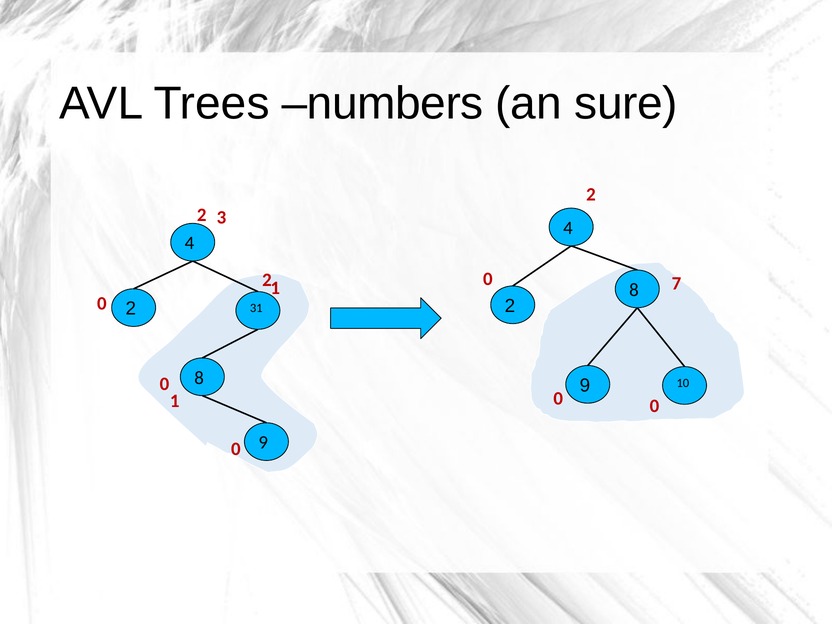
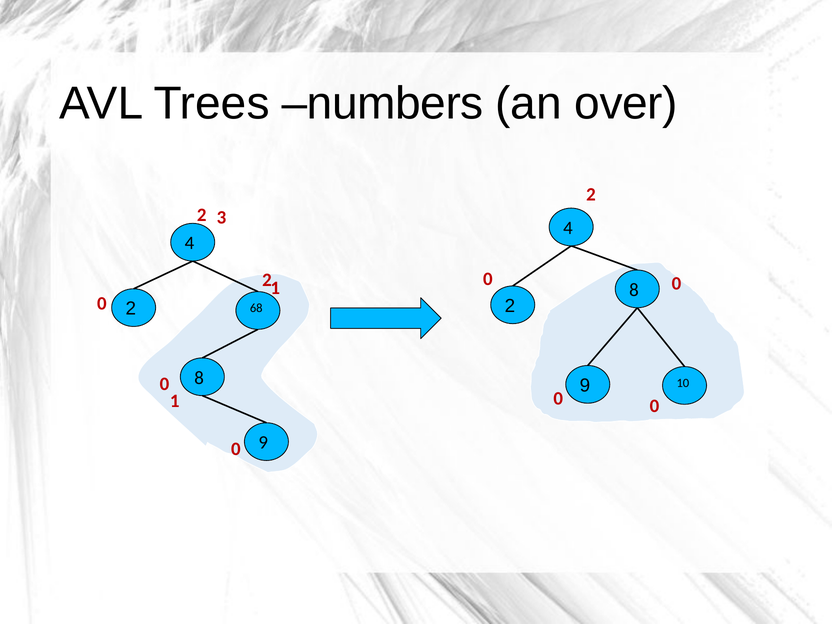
sure: sure -> over (626, 103)
7: 7 -> 0 (676, 284)
31: 31 -> 68 (256, 308)
